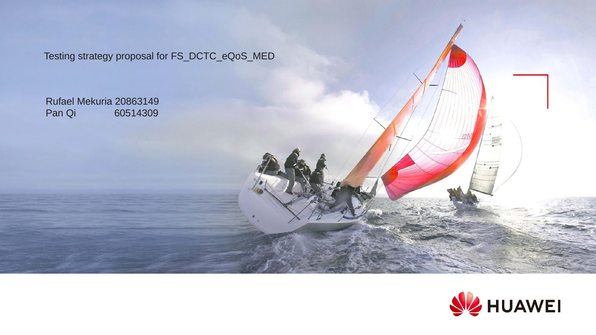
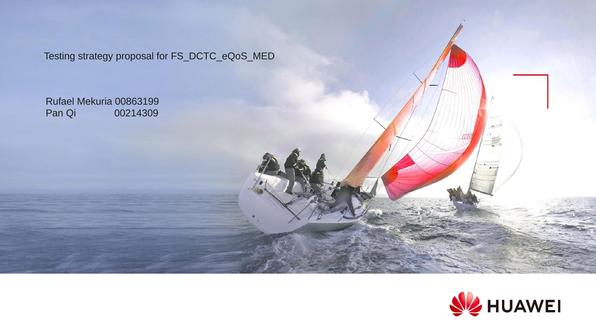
20863149: 20863149 -> 00863199 (137, 101)
60514309: 60514309 -> 00214309 (136, 113)
